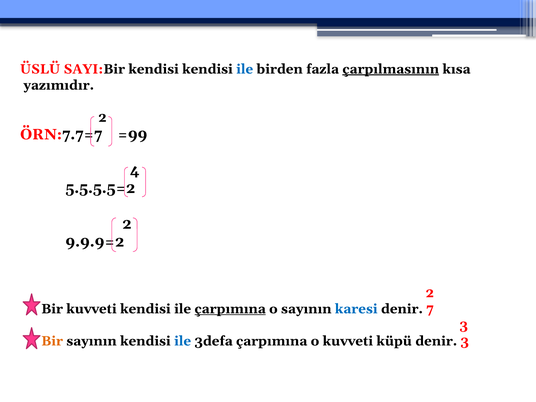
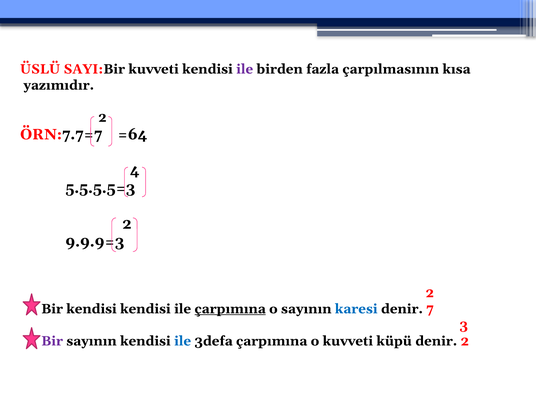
SAYI:Bir kendisi: kendisi -> kuvveti (154, 69)
ile colour: blue -> purple (245, 69)
çarpılmasının underline: present -> none (391, 69)
=99: =99 -> =64 (132, 134)
5.5.5.5=2: 5.5.5.5=2 -> 5.5.5.5=3 (100, 188)
9.9.9=2: 9.9.9=2 -> 9.9.9=3 (95, 242)
Bir kuvveti: kuvveti -> kendisi (92, 309)
Bir colour: orange -> purple (52, 341)
denir 3: 3 -> 2 (465, 341)
